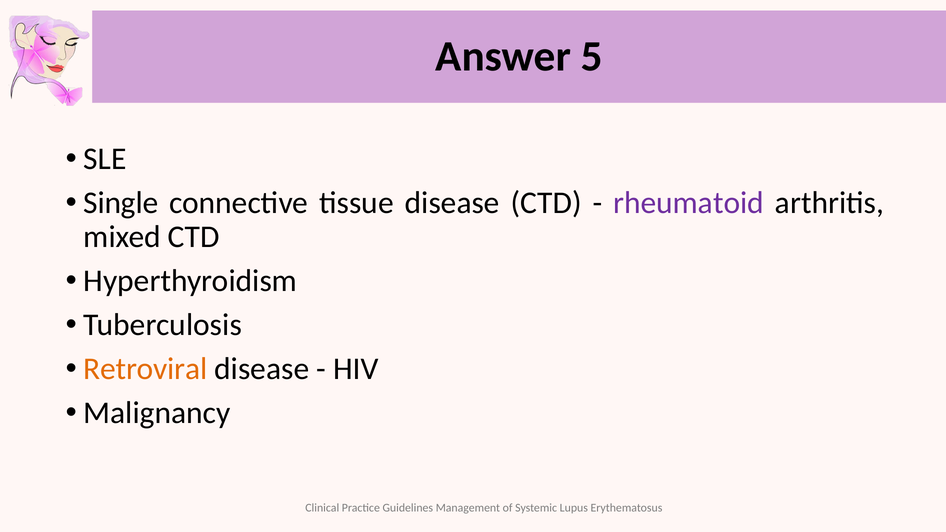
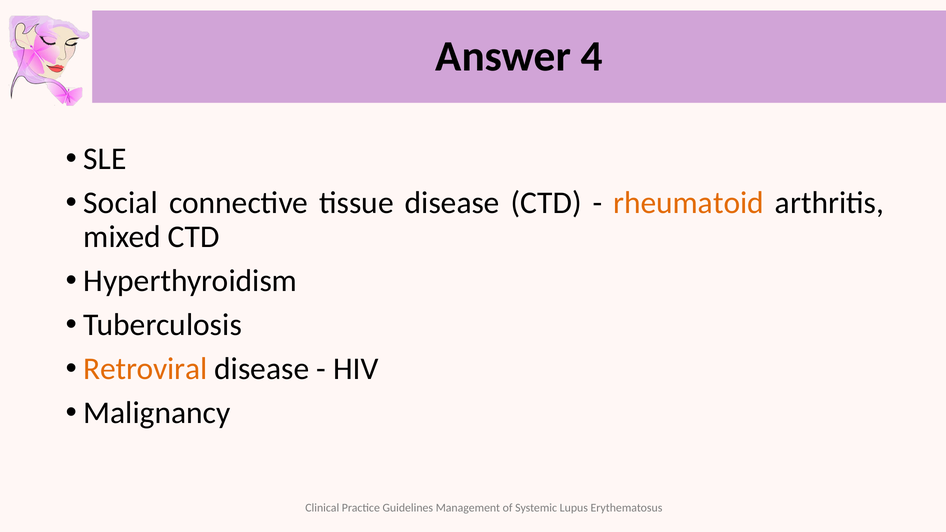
5: 5 -> 4 (592, 56)
Single: Single -> Social (121, 203)
rheumatoid colour: purple -> orange (689, 203)
